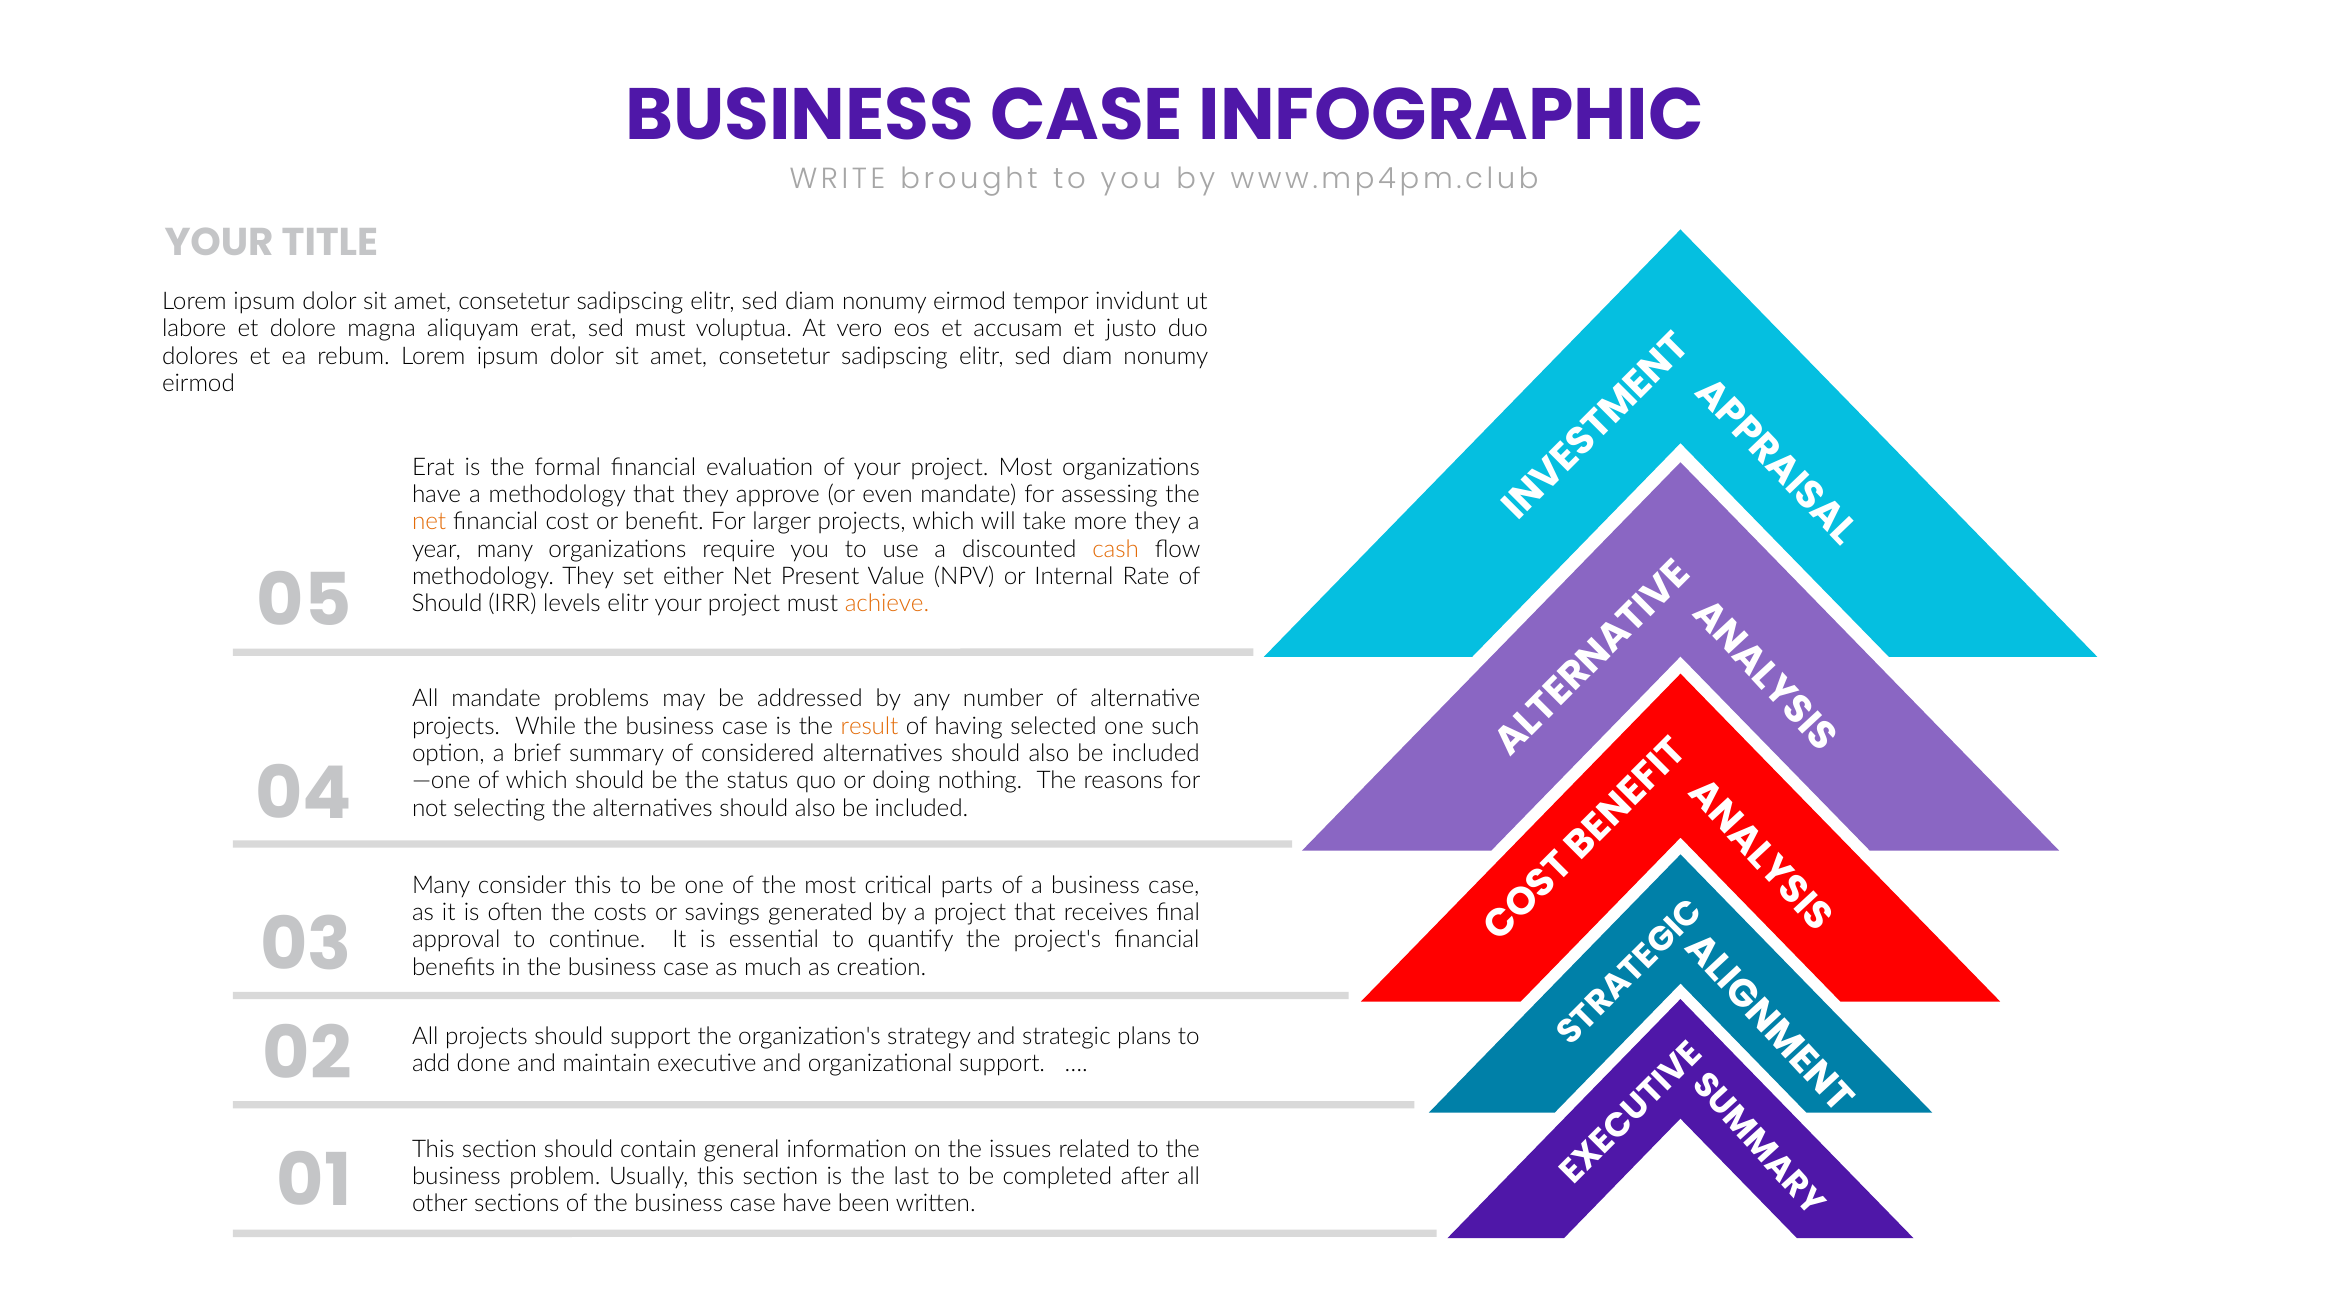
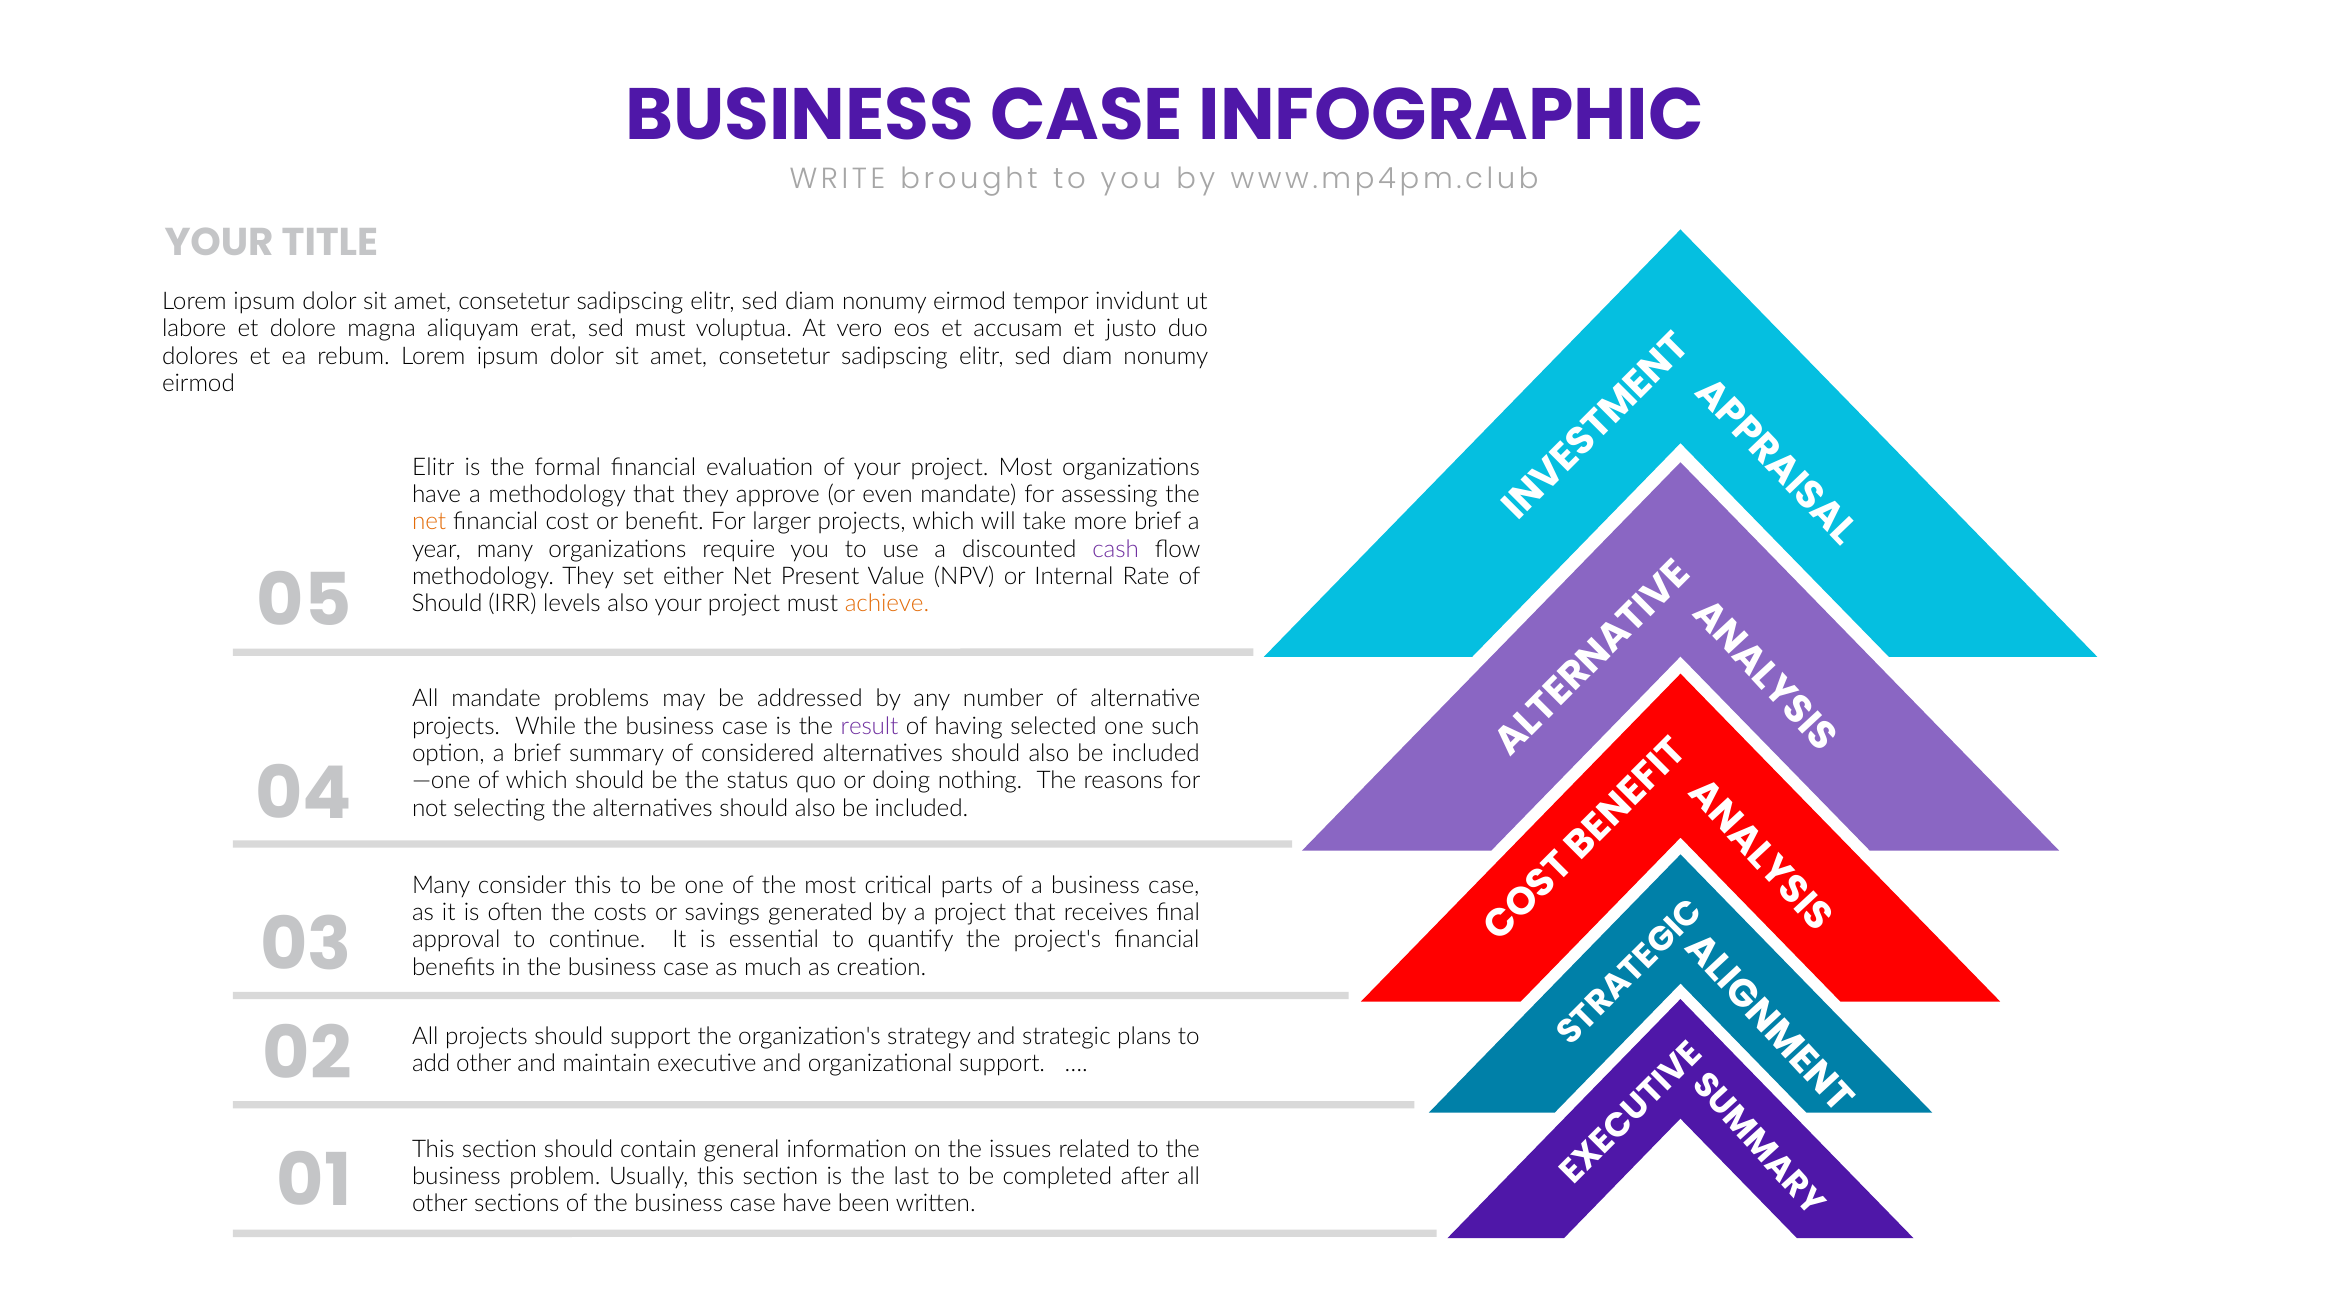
Erat: Erat -> Elitr (433, 467)
more they: they -> brief (1158, 522)
cash colour: orange -> purple (1116, 549)
levels elitr: elitr -> also (628, 604)
result colour: orange -> purple (870, 726)
add done: done -> other (484, 1063)
